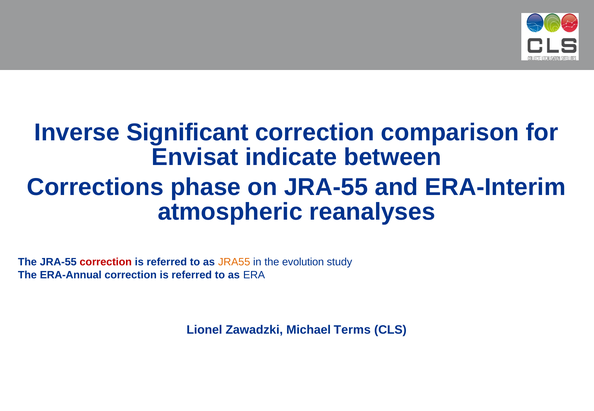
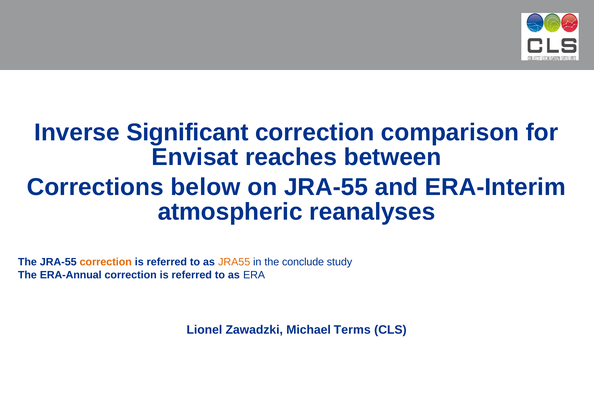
indicate: indicate -> reaches (291, 157)
phase: phase -> below (205, 187)
correction colour: red -> orange (106, 262)
evolution: evolution -> conclude (303, 262)
